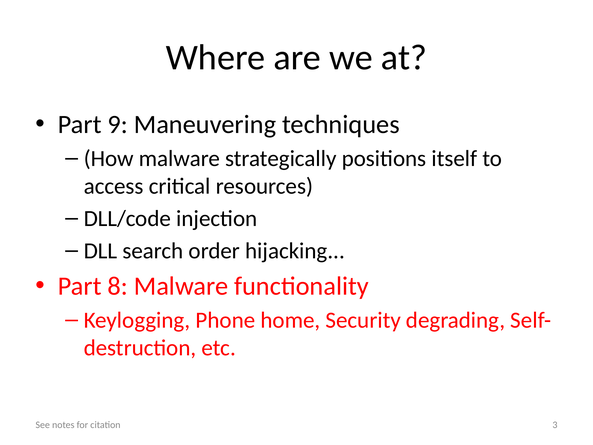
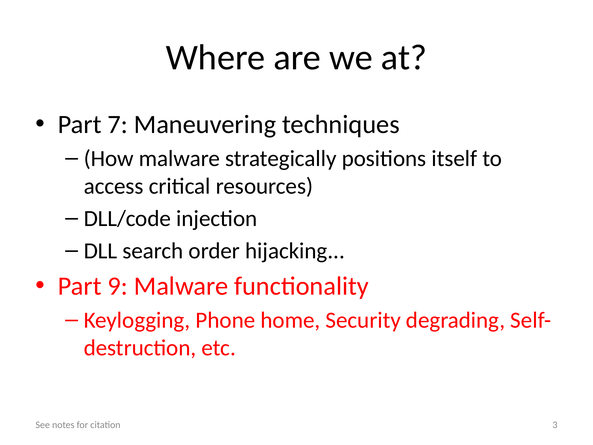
9: 9 -> 7 (118, 124)
8: 8 -> 9 (118, 286)
